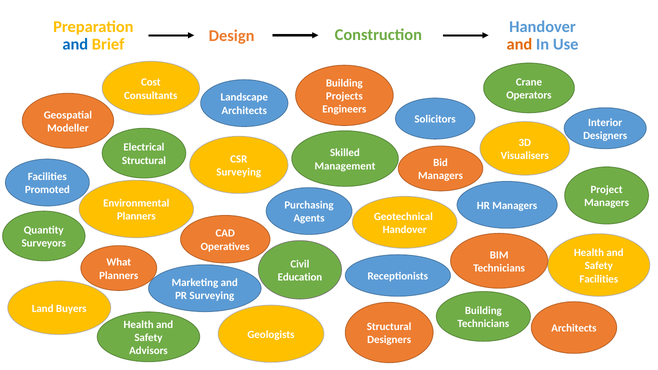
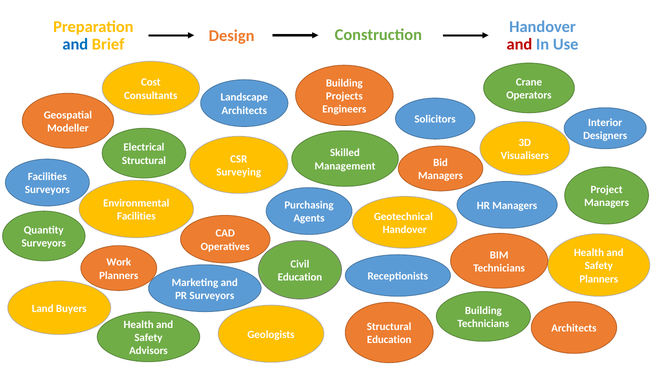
and colour: orange -> red (519, 44)
Promoted: Promoted -> Surveyors (47, 190)
Planners: Planners -> Facilities (136, 216)
What: What -> Work (119, 262)
Facilities: Facilities -> Planners (599, 279)
PR Surveying: Surveying -> Surveyors (212, 296)
Designers: Designers -> Education (389, 340)
